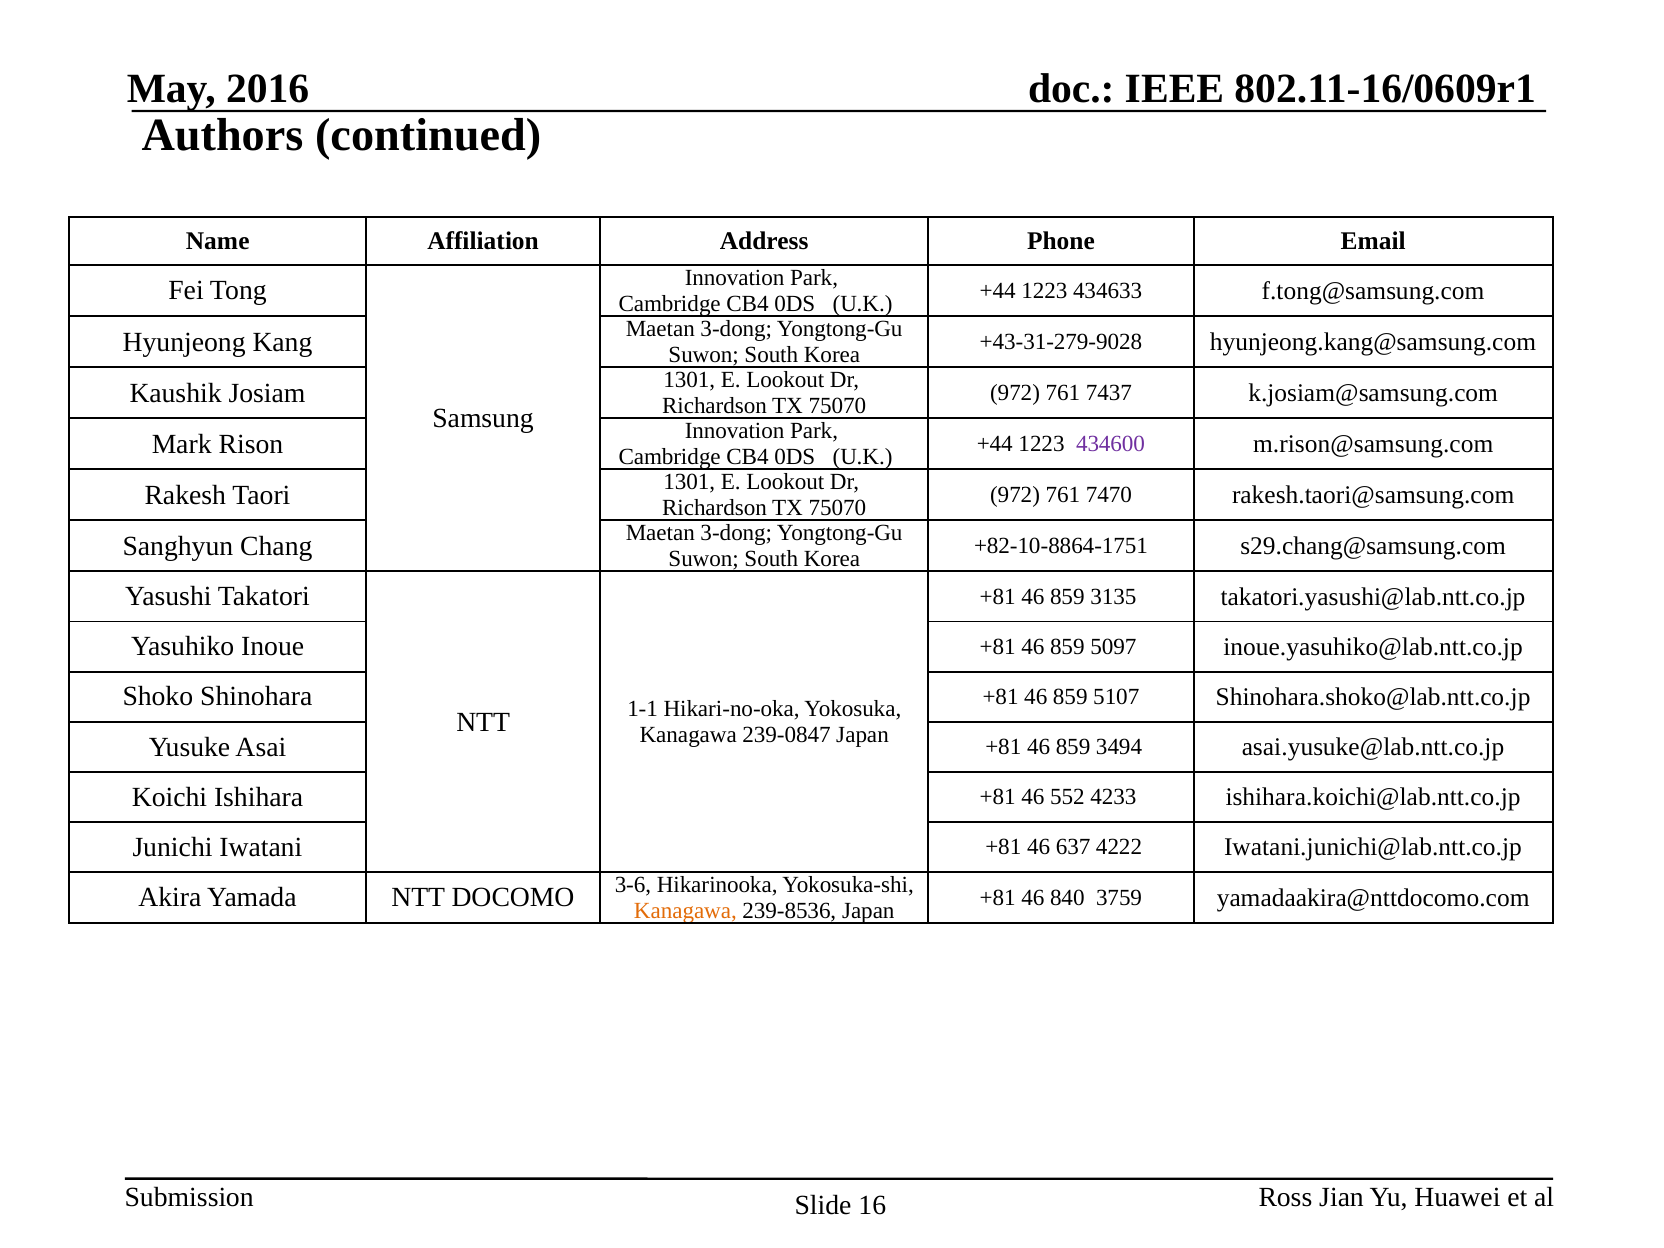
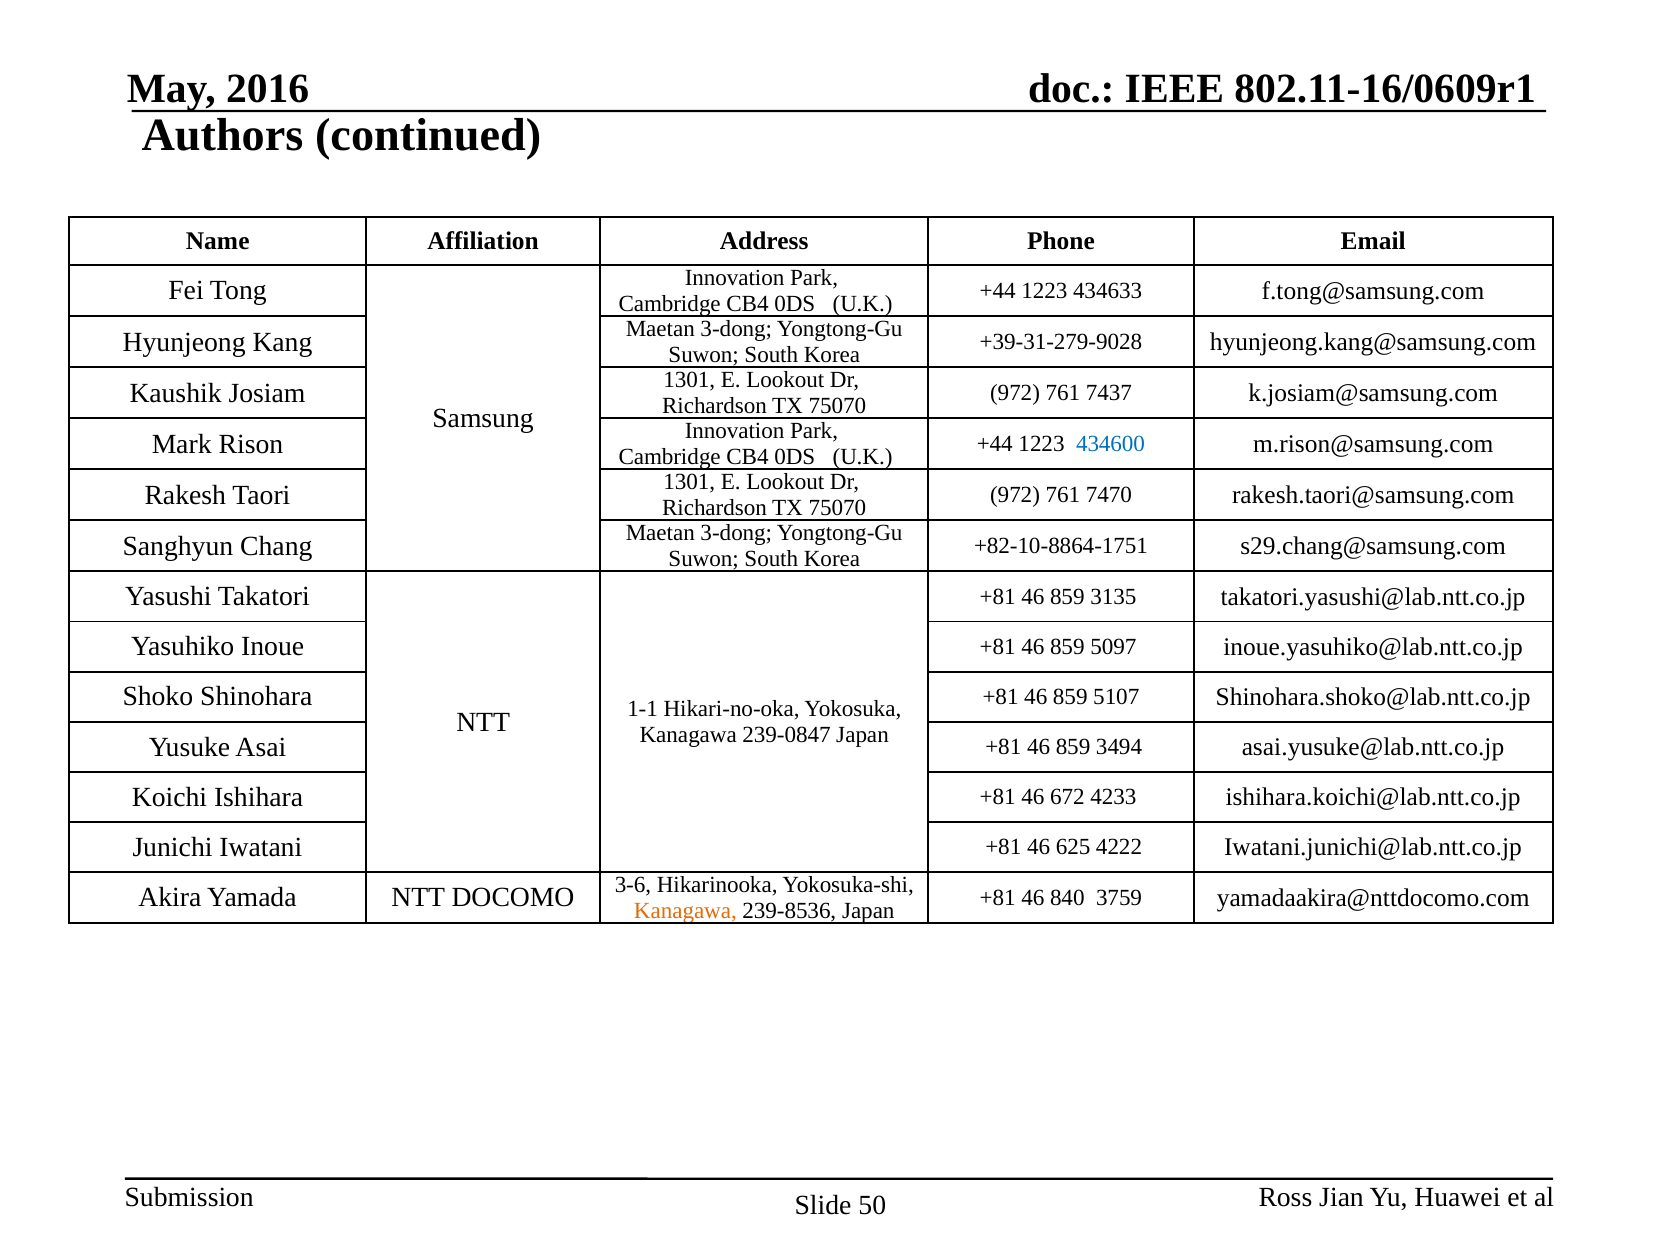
+43-31-279-9028: +43-31-279-9028 -> +39-31-279-9028 (1061, 342)
434600 colour: purple -> blue (1111, 444)
552: 552 -> 672 (1067, 797)
637: 637 -> 625 (1073, 847)
16: 16 -> 50 (872, 1206)
